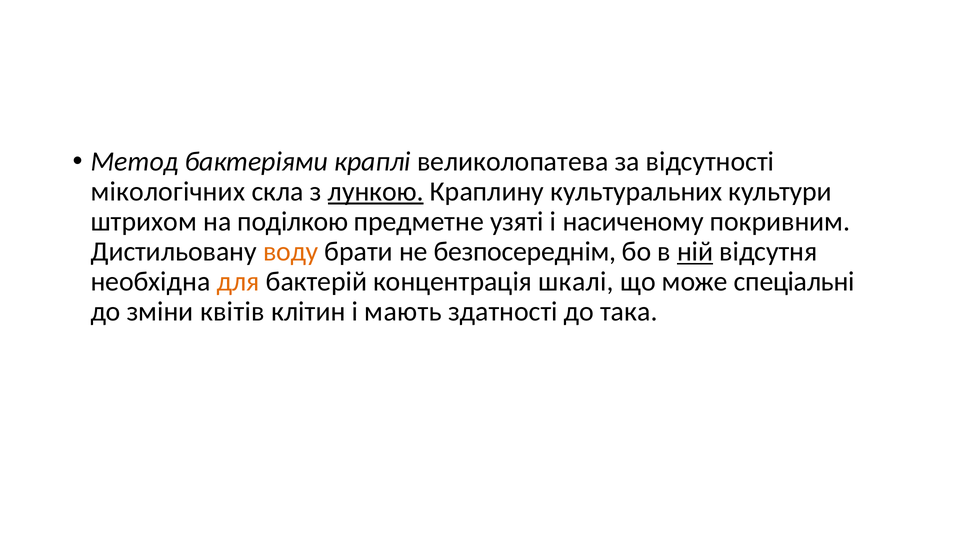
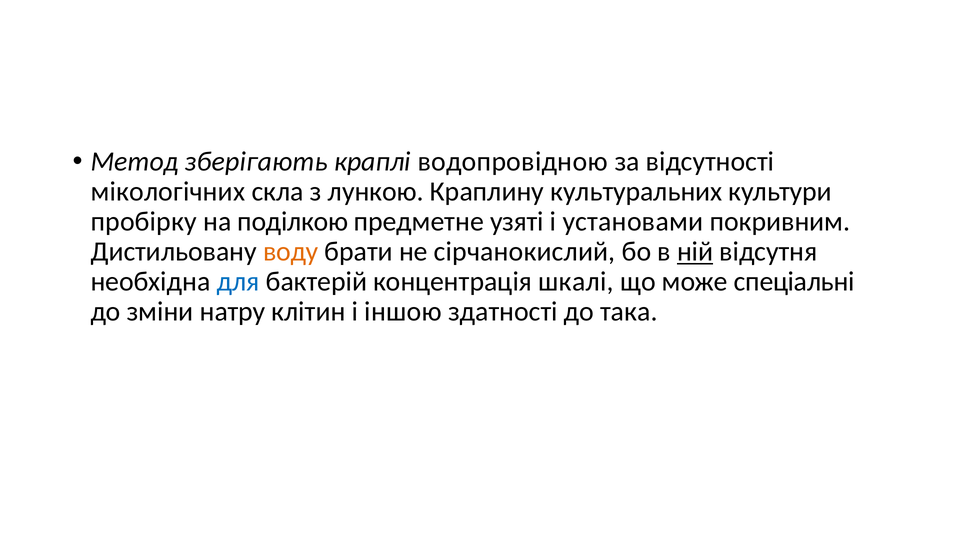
бактеріями: бактеріями -> зберігають (256, 161)
великолопатева: великолопатева -> водопровідною (513, 161)
лункою underline: present -> none (376, 191)
штрихом: штрихом -> пробірку (144, 221)
насиченому: насиченому -> установами (633, 221)
безпосереднім: безпосереднім -> сірчанокислий (525, 251)
для colour: orange -> blue (238, 282)
квітів: квітів -> натру (233, 312)
мають: мають -> іншою (403, 312)
